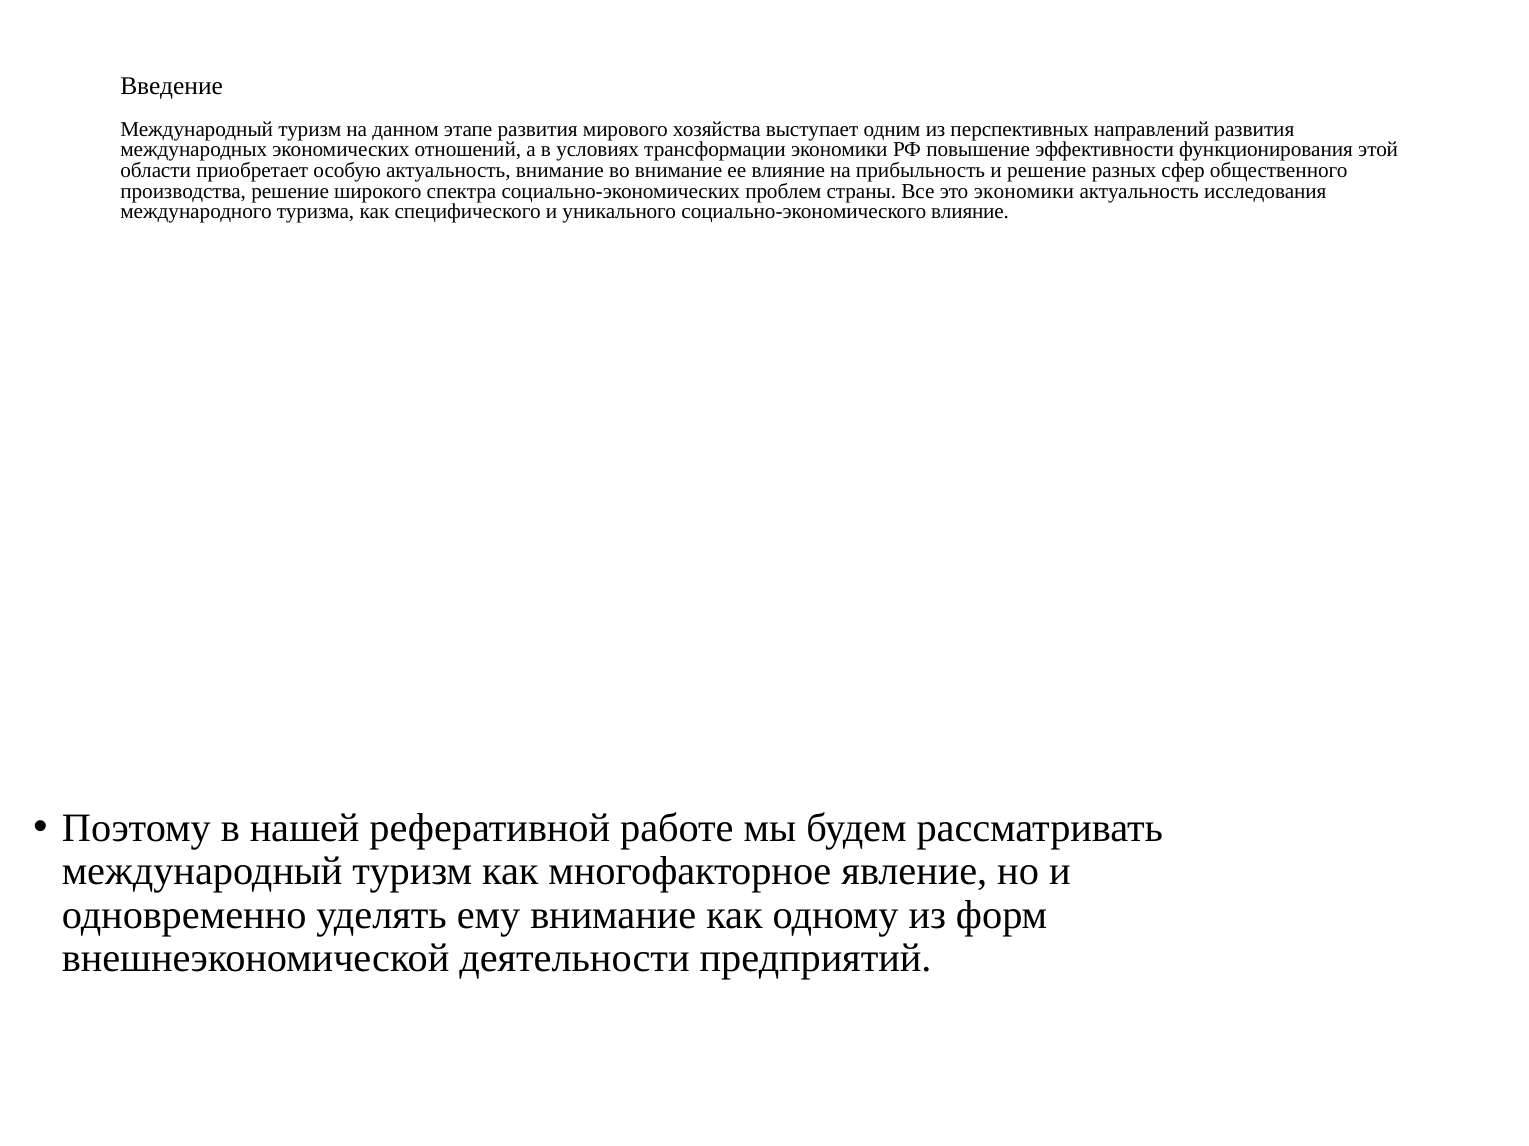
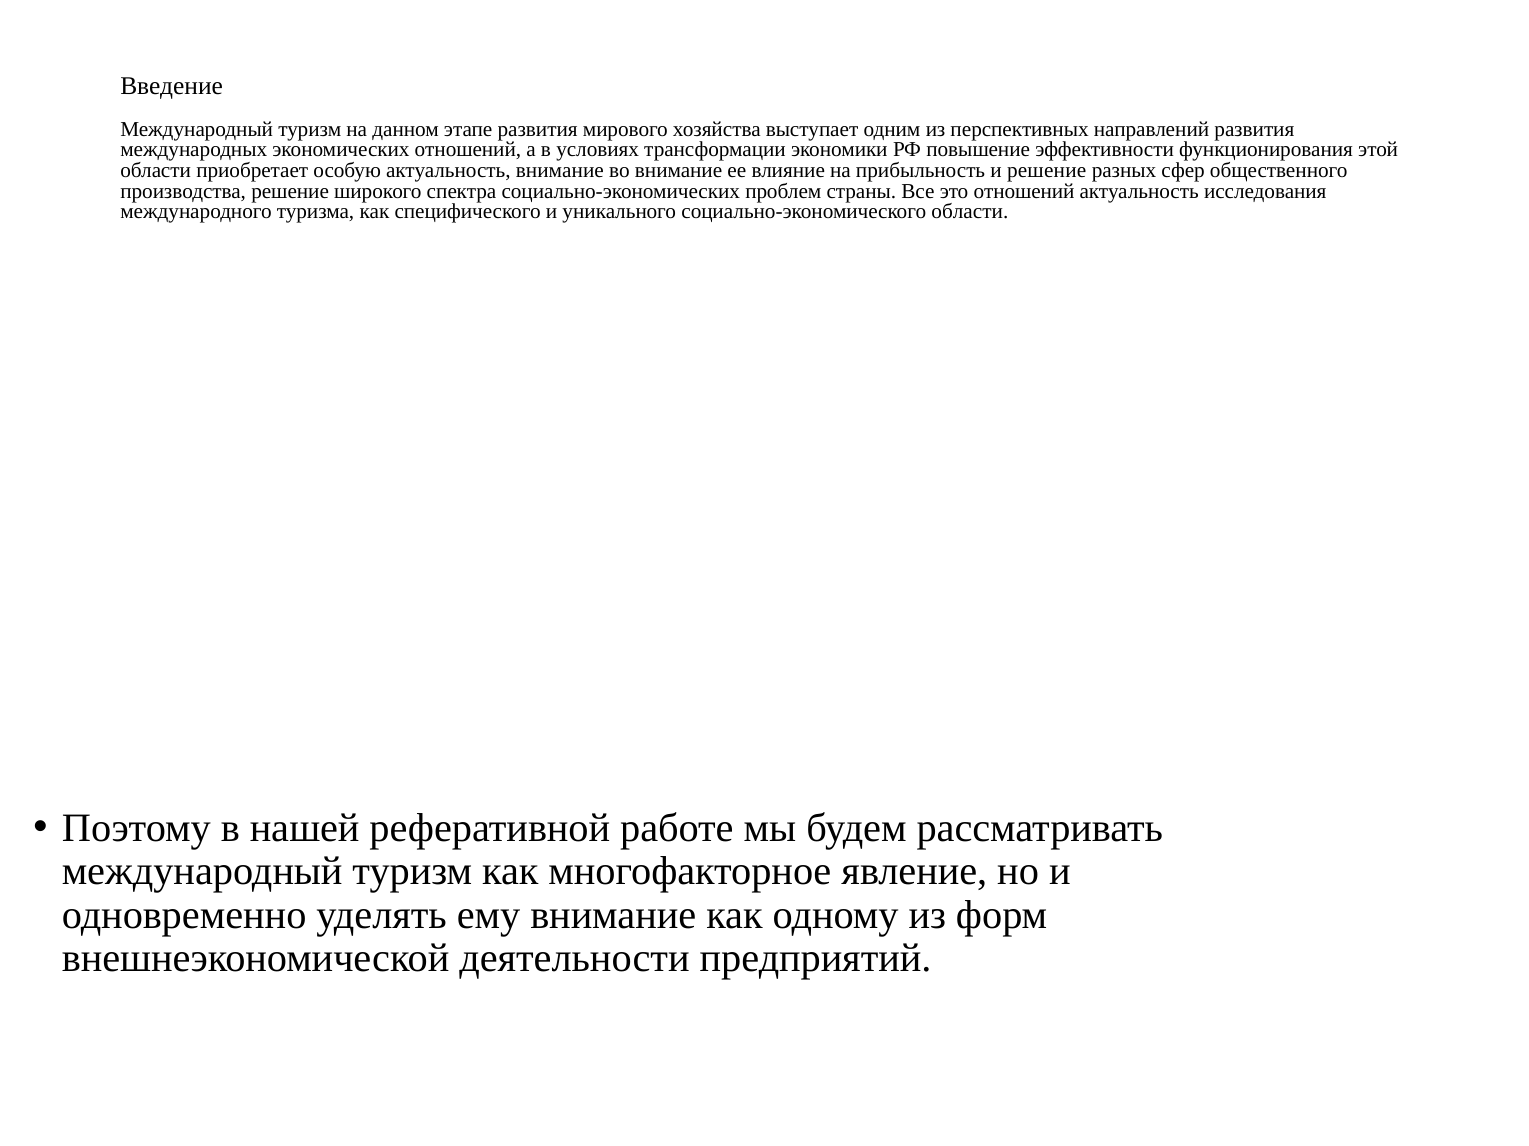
это экономики: экономики -> отношений (1024, 191)
социально-экономического влияние: влияние -> области (970, 212)
